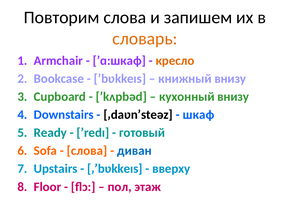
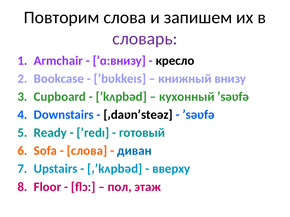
словарь colour: orange -> purple (145, 39)
ʹɑ:шкаф: ʹɑ:шкаф -> ʹɑ:внизу (119, 61)
кресло colour: orange -> black (175, 61)
кухонный внизу: внизу -> ʹsəʋfə (233, 97)
шкаф: шкаф -> ʹsəʋfə (199, 115)
͵ʹbʋkkeıs: ͵ʹbʋkkeıs -> ͵ʹkʌpbəd (115, 169)
